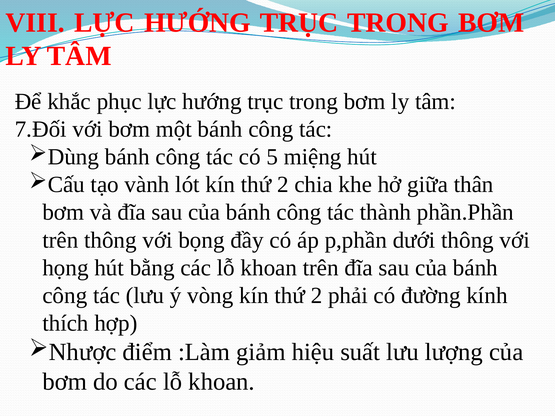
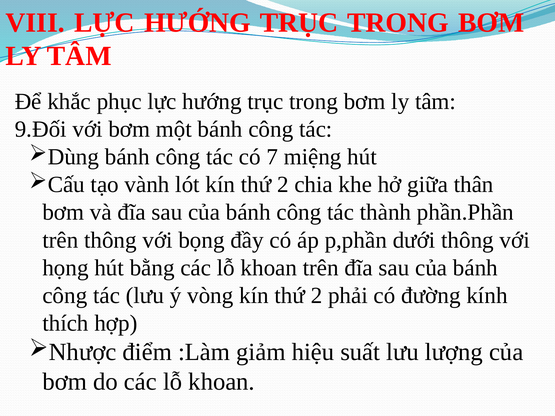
7.Đối: 7.Đối -> 9.Đối (41, 129)
5: 5 -> 7 (272, 157)
